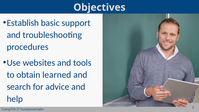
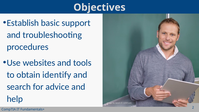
learned: learned -> identify (57, 75)
